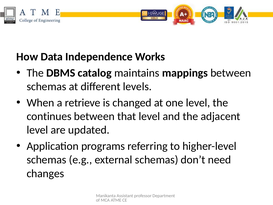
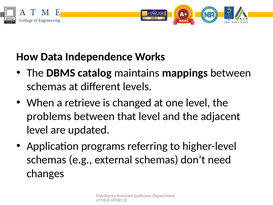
continues: continues -> problems (49, 116)
